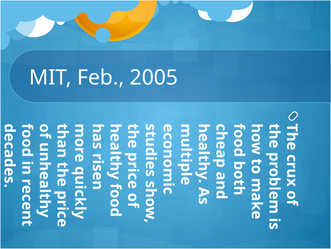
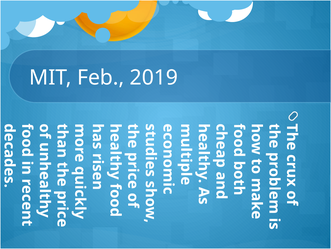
2005: 2005 -> 2019 (154, 78)
